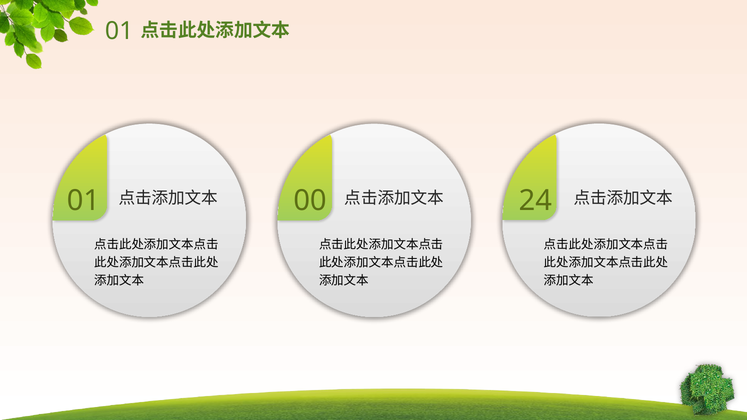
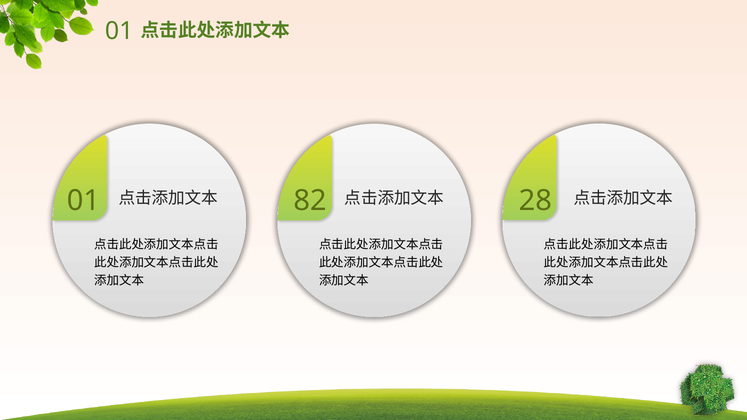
00: 00 -> 82 (310, 201)
24: 24 -> 28 (535, 201)
